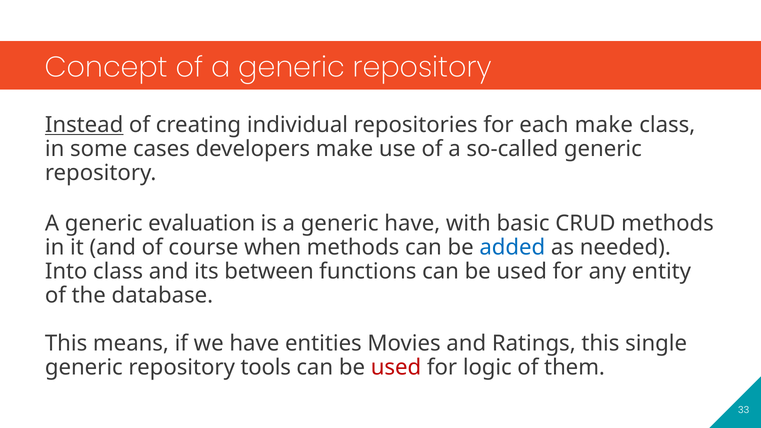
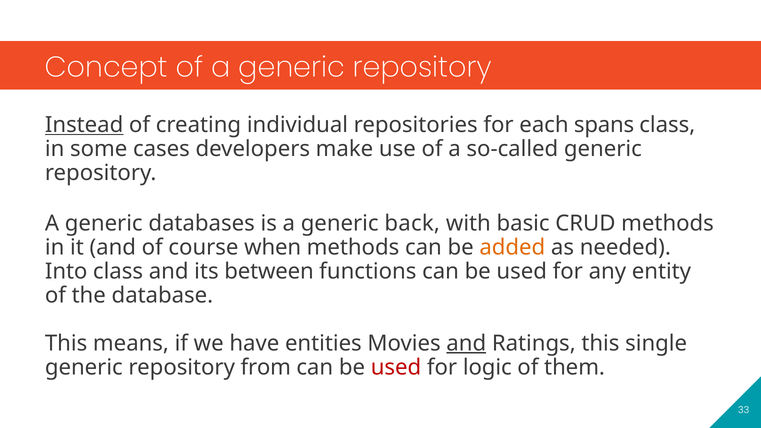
each make: make -> spans (604, 125)
evaluation: evaluation -> databases (202, 223)
generic have: have -> back (412, 223)
added colour: blue -> orange (512, 247)
and underline: none -> present (466, 343)
tools: tools -> from (266, 367)
